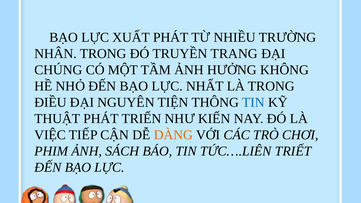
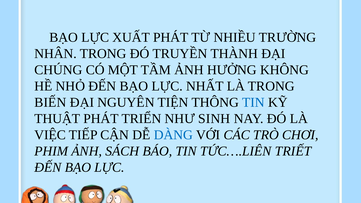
TRANG: TRANG -> THÀNH (234, 54)
ĐIỀU: ĐIỀU -> BIẾN (50, 102)
KIẾN: KIẾN -> SINH (214, 119)
DÀNG colour: orange -> blue (173, 135)
